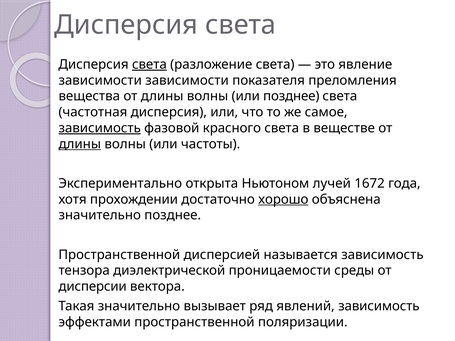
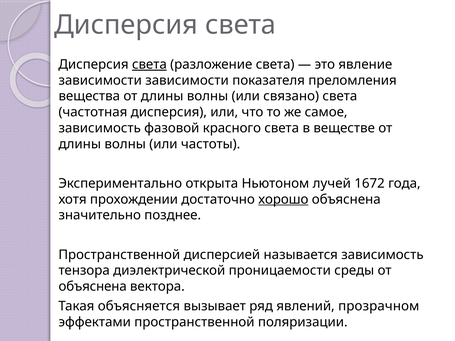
или позднее: позднее -> связано (291, 96)
зависимость underline: present -> none (100, 128)
длины underline: present -> none (80, 144)
дисперсии: дисперсии -> объяснена (93, 287)
Такая значительно: значительно -> объясняется (139, 306)
явлений зависимость: зависимость -> прозрачном (379, 306)
